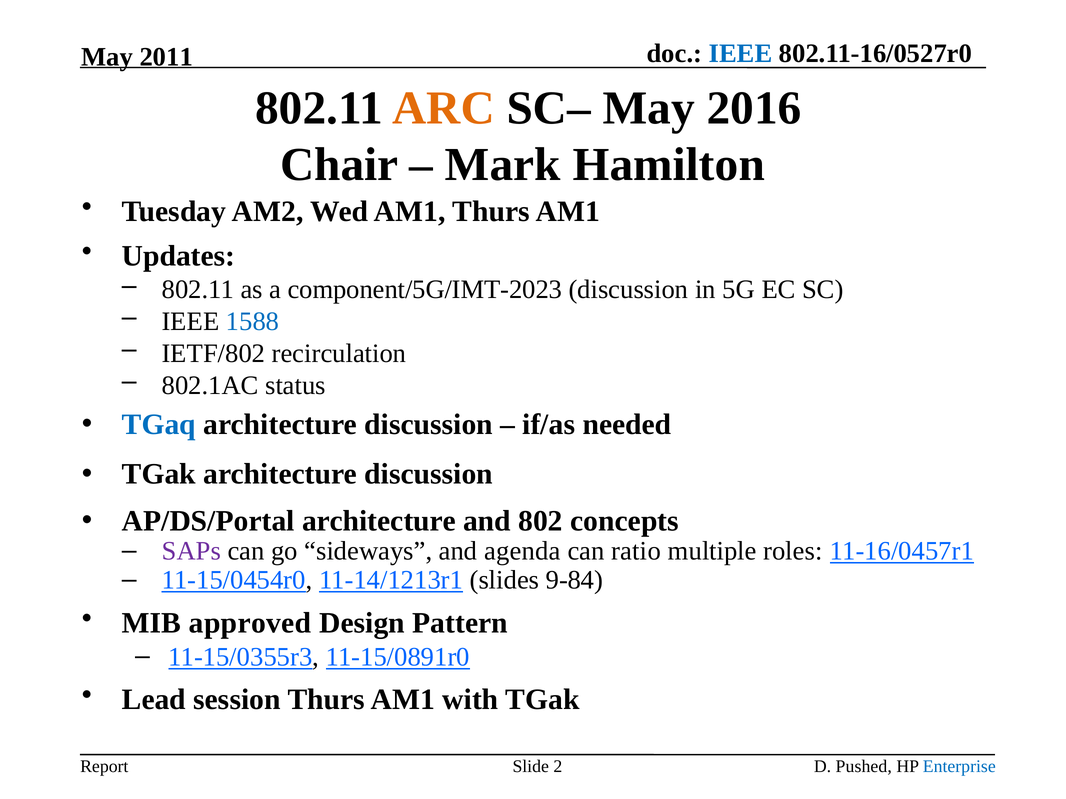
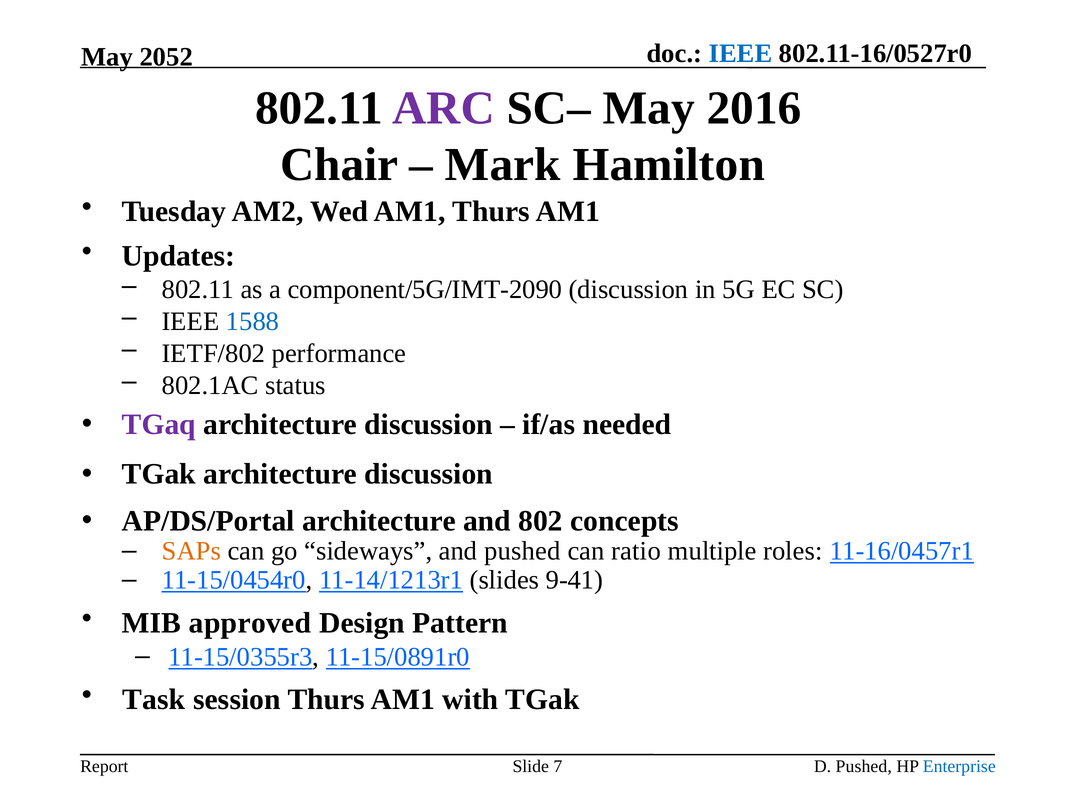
2011: 2011 -> 2052 (166, 57)
ARC colour: orange -> purple (443, 108)
component/5G/IMT-2023: component/5G/IMT-2023 -> component/5G/IMT-2090 (425, 290)
recirculation: recirculation -> performance (339, 354)
TGaq colour: blue -> purple (159, 425)
SAPs colour: purple -> orange (191, 552)
and agenda: agenda -> pushed (522, 552)
9-84: 9-84 -> 9-41 (574, 580)
Lead: Lead -> Task (154, 700)
2: 2 -> 7 (558, 767)
